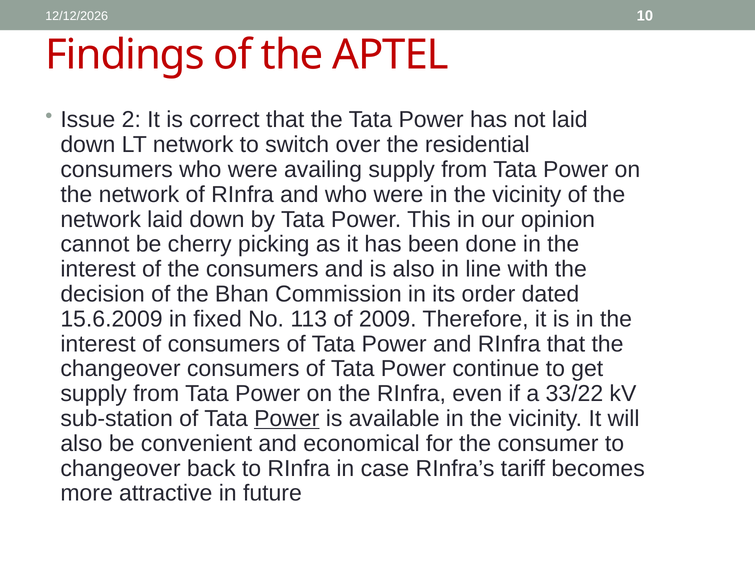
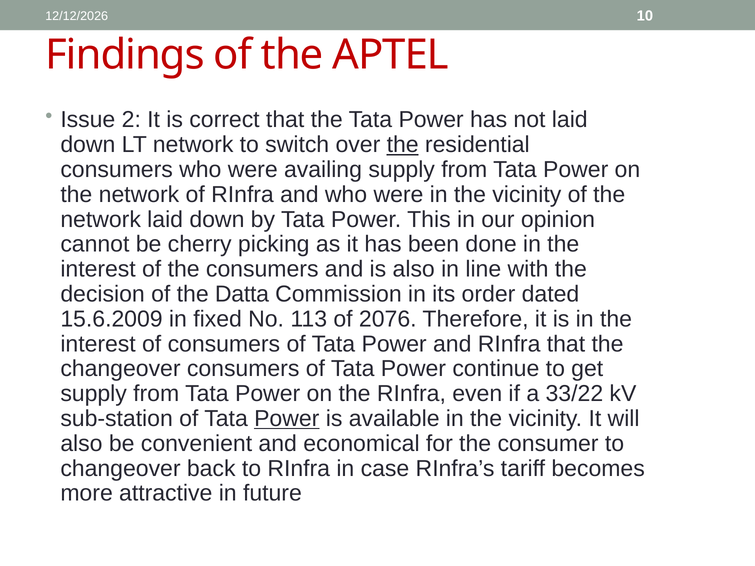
the underline: none -> present (403, 145)
Bhan: Bhan -> Datta (242, 294)
2009: 2009 -> 2076 (388, 319)
